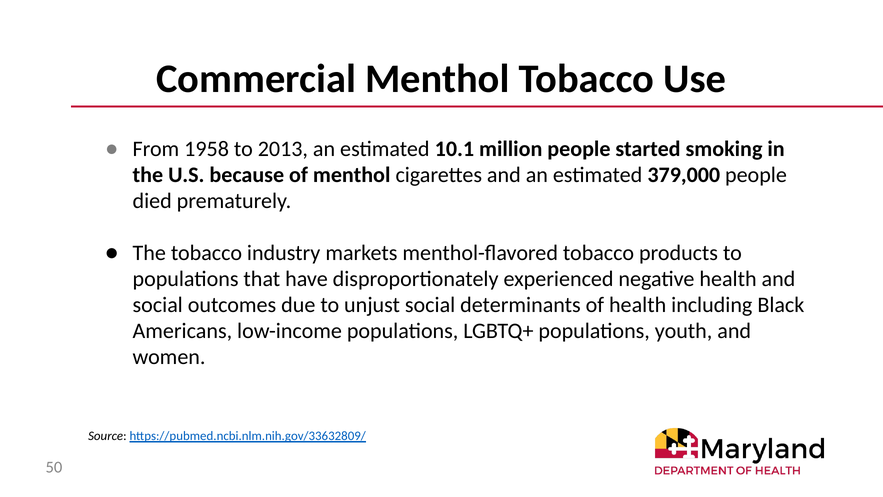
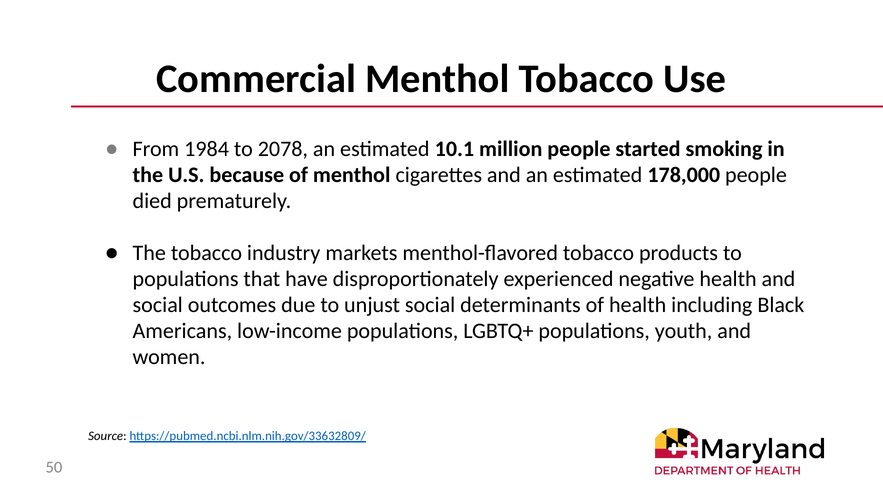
1958: 1958 -> 1984 (207, 149)
2013: 2013 -> 2078 (283, 149)
379,000: 379,000 -> 178,000 (684, 175)
